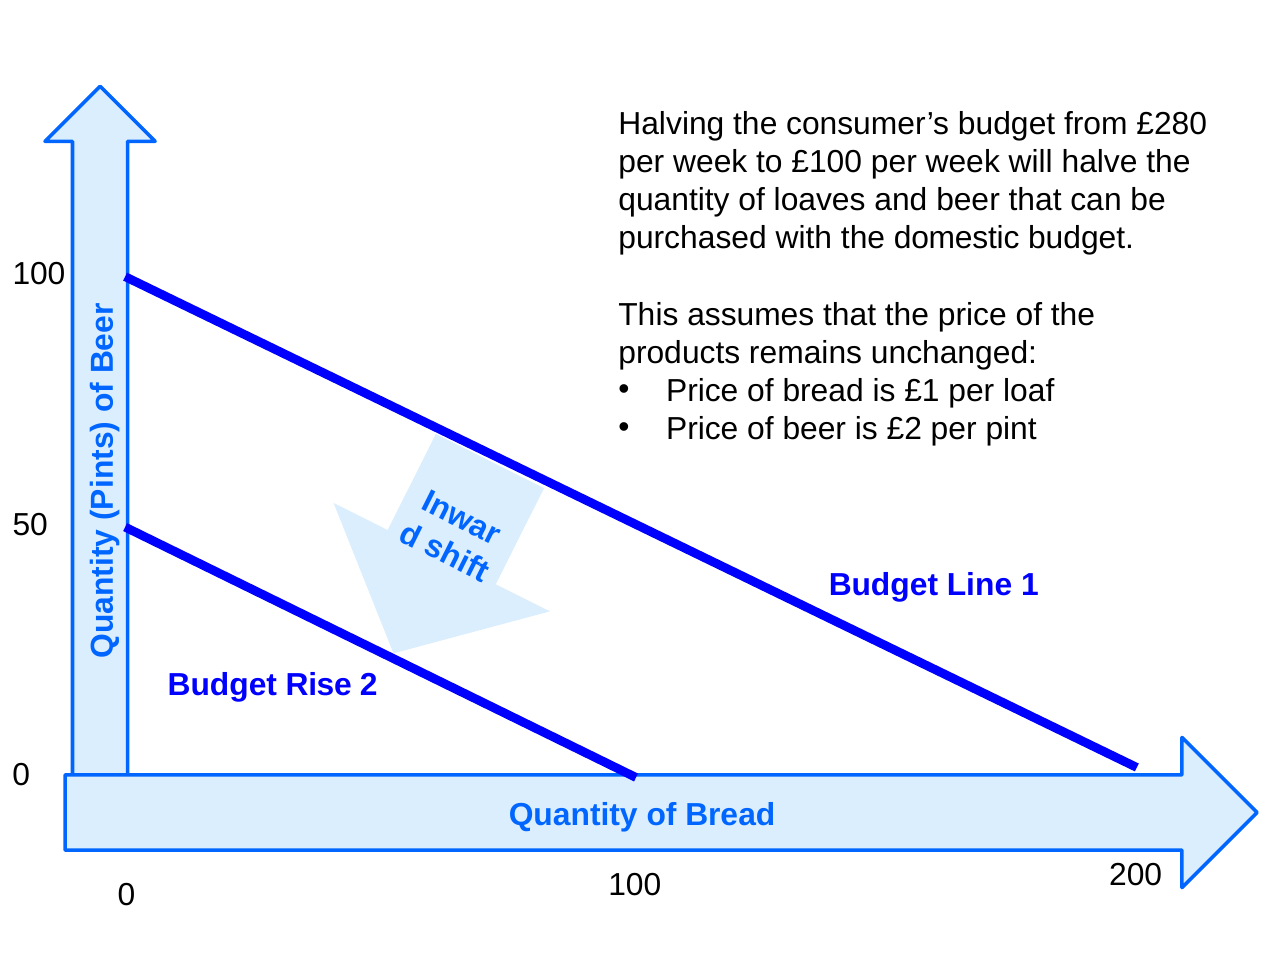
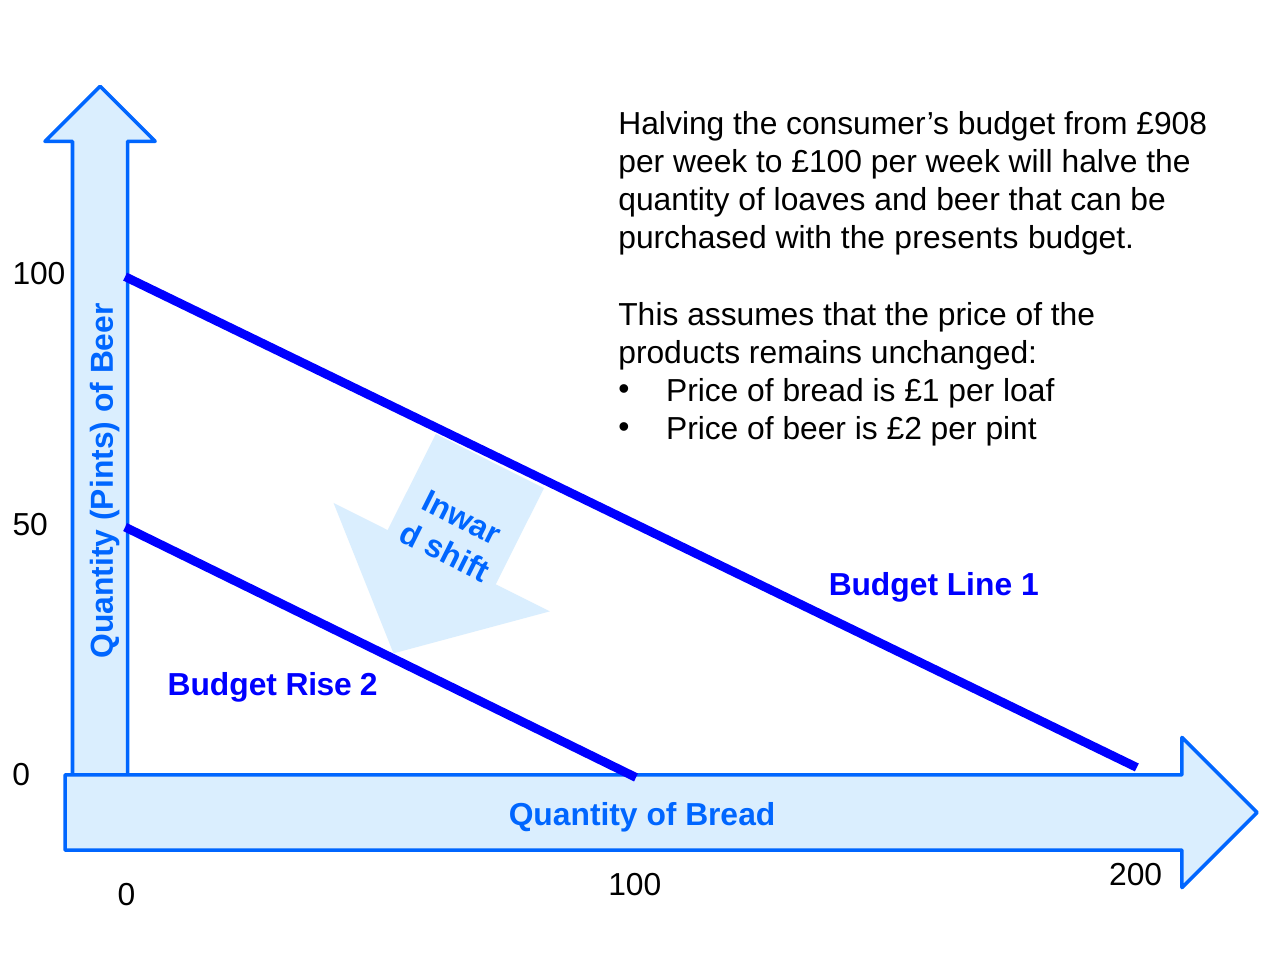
£280: £280 -> £908 (1172, 124)
domestic: domestic -> presents (956, 238)
